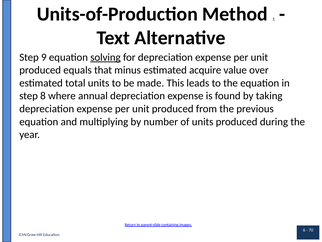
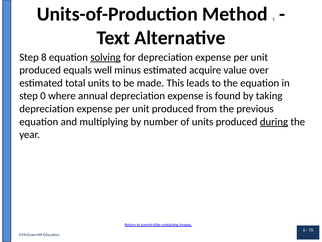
9: 9 -> 8 (44, 57)
that: that -> well (103, 70)
8: 8 -> 0 (43, 96)
during underline: none -> present (274, 122)
